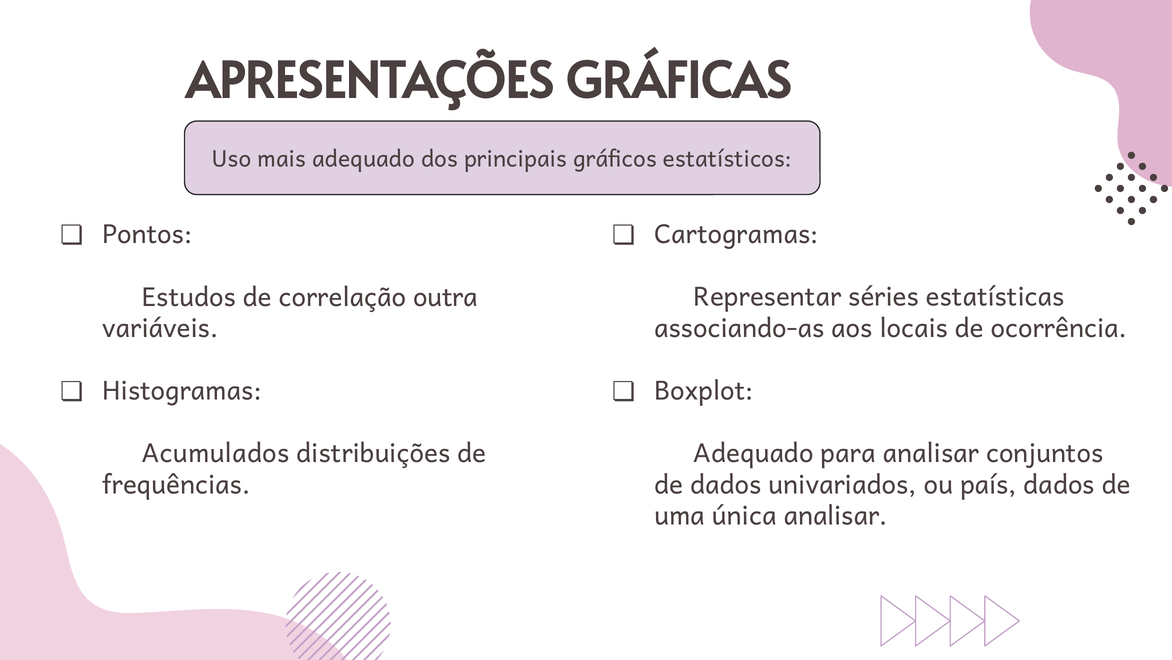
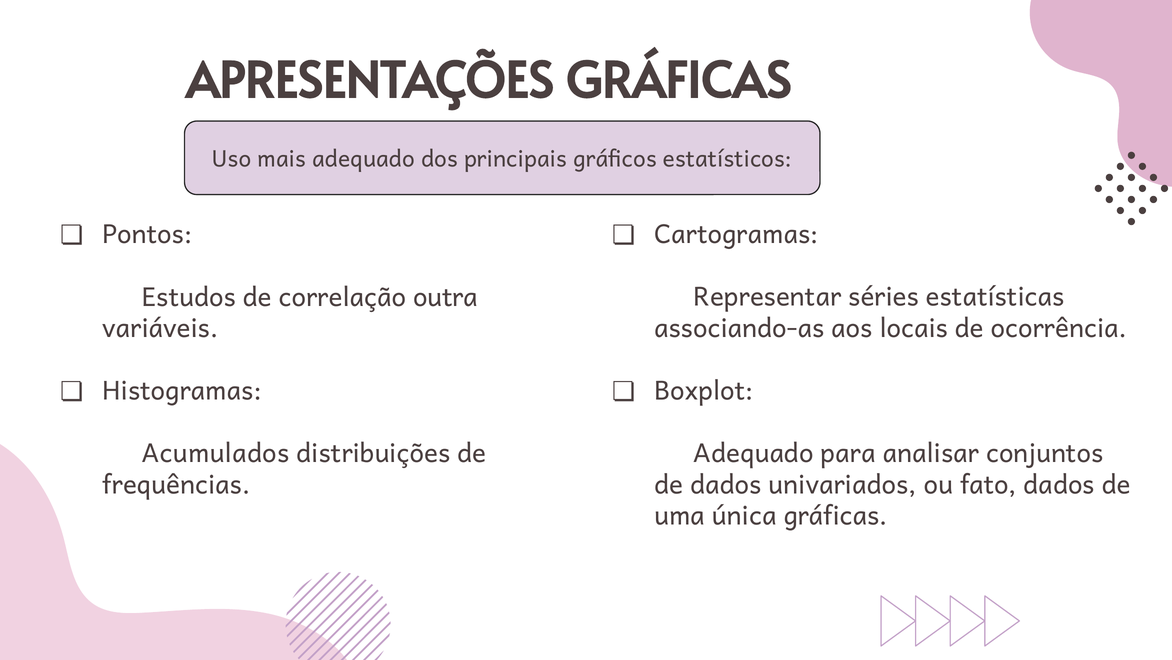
país: país -> fato (988, 484)
única analisar: analisar -> gráficas (835, 516)
